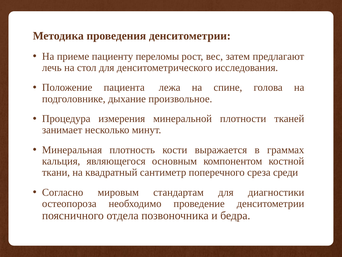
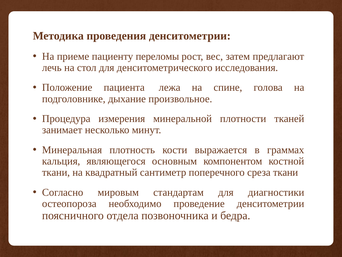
среза среди: среди -> ткани (286, 172)
